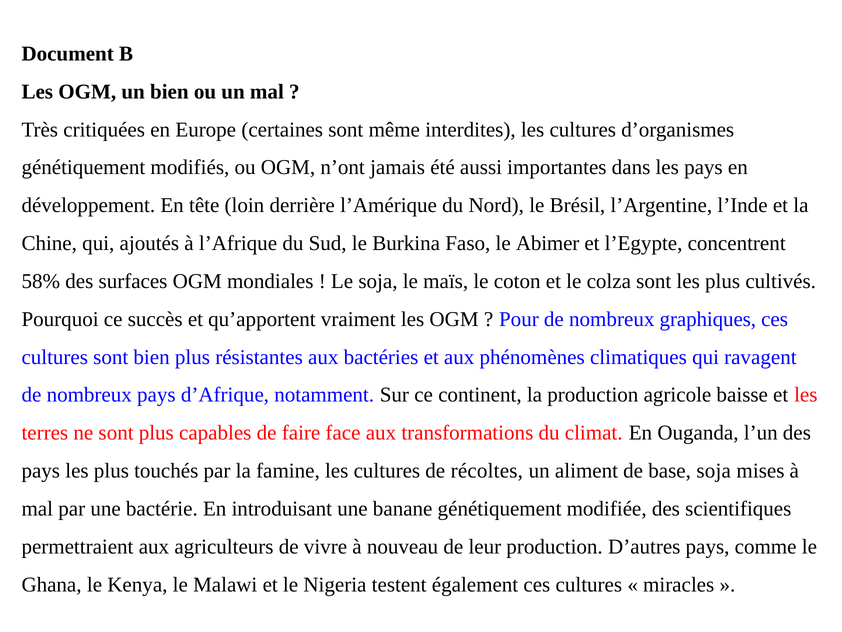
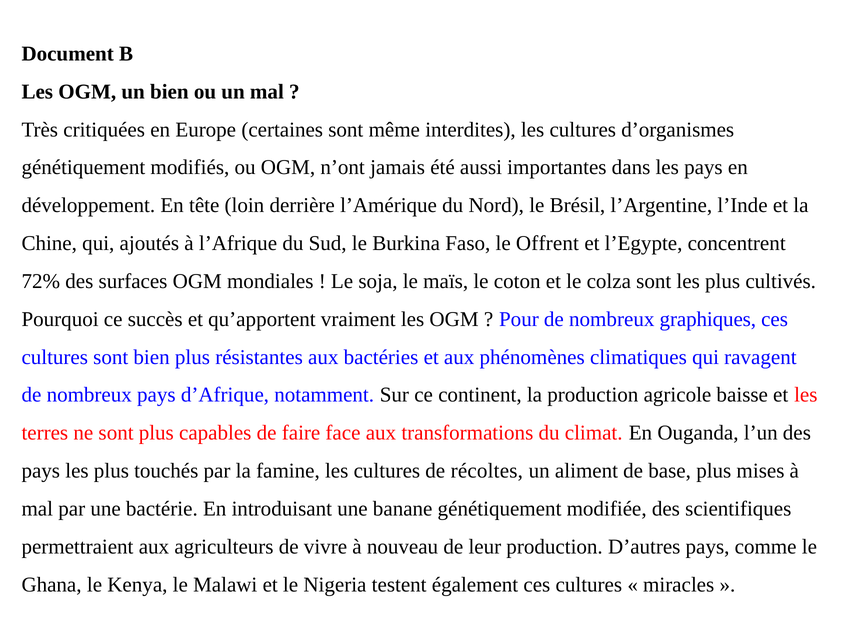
Abimer: Abimer -> Offrent (547, 243)
58%: 58% -> 72% (41, 281)
base soja: soja -> plus (714, 471)
